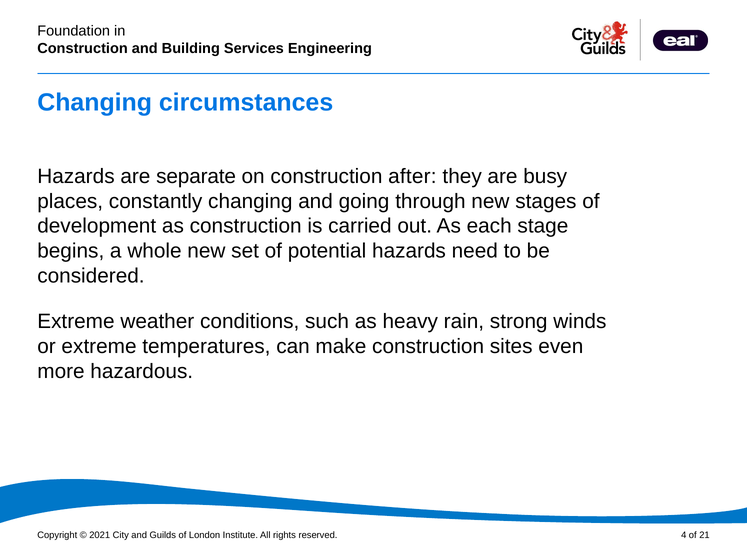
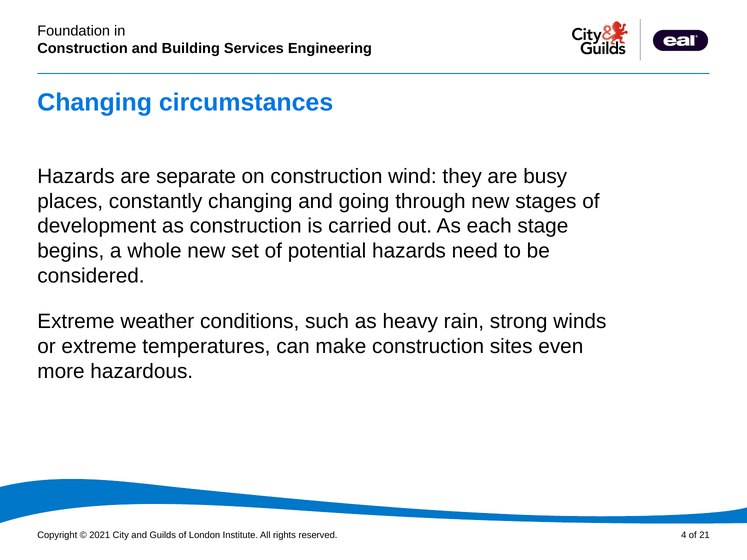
after: after -> wind (412, 176)
